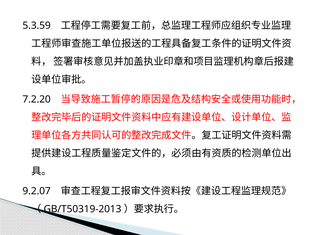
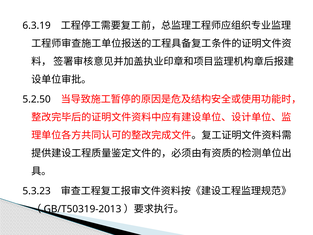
5.3.59: 5.3.59 -> 6.3.19 (37, 26)
7.2.20: 7.2.20 -> 5.2.50 (37, 99)
9.2.07: 9.2.07 -> 5.3.23 (37, 191)
